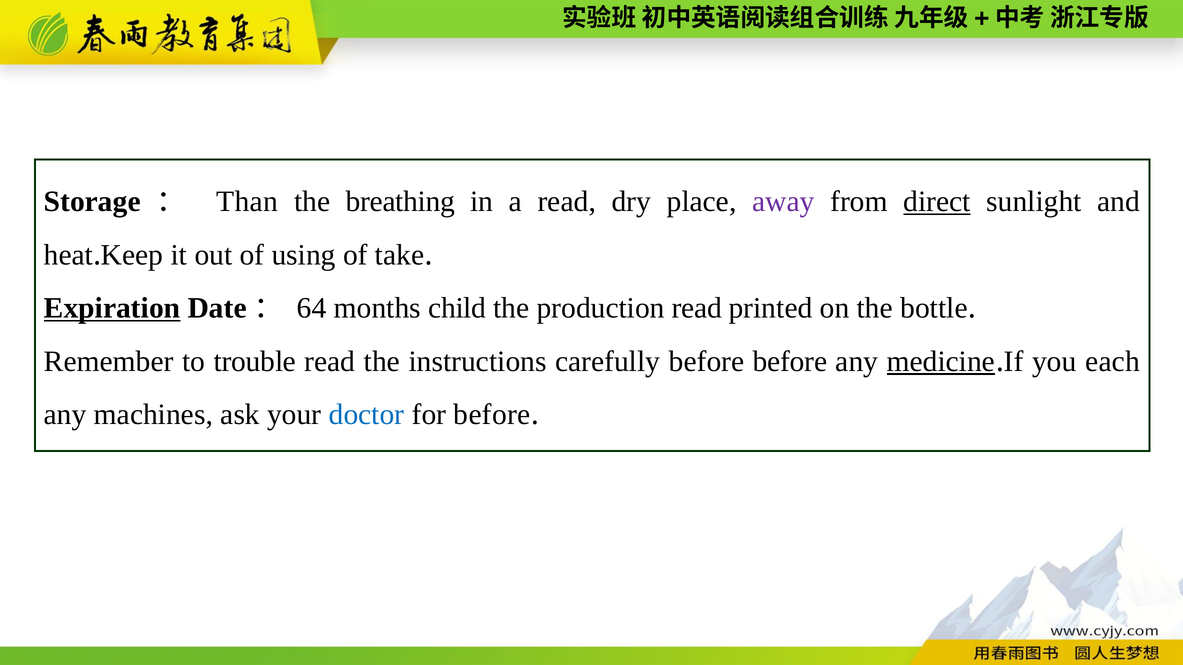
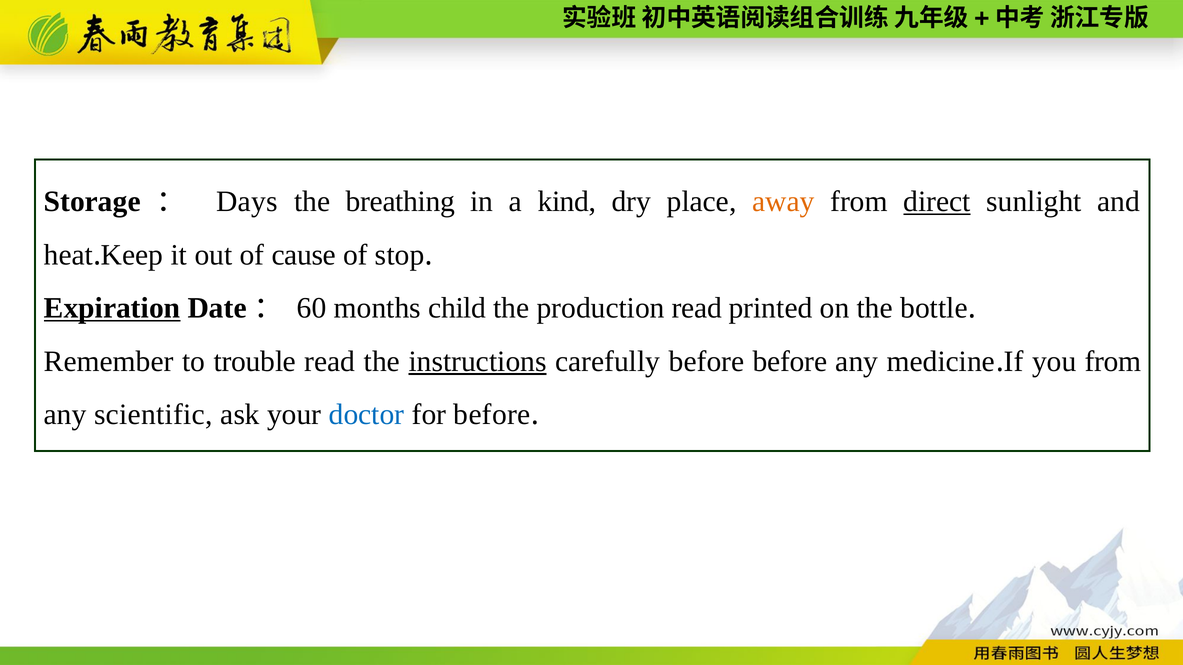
Than: Than -> Days (247, 202)
a read: read -> kind (567, 202)
away colour: purple -> orange (783, 202)
using: using -> cause (304, 255)
take: take -> stop (400, 255)
64: 64 -> 60 (312, 308)
instructions underline: none -> present (478, 362)
medicine underline: present -> none (941, 362)
you each: each -> from (1113, 362)
machines: machines -> scientific (153, 415)
